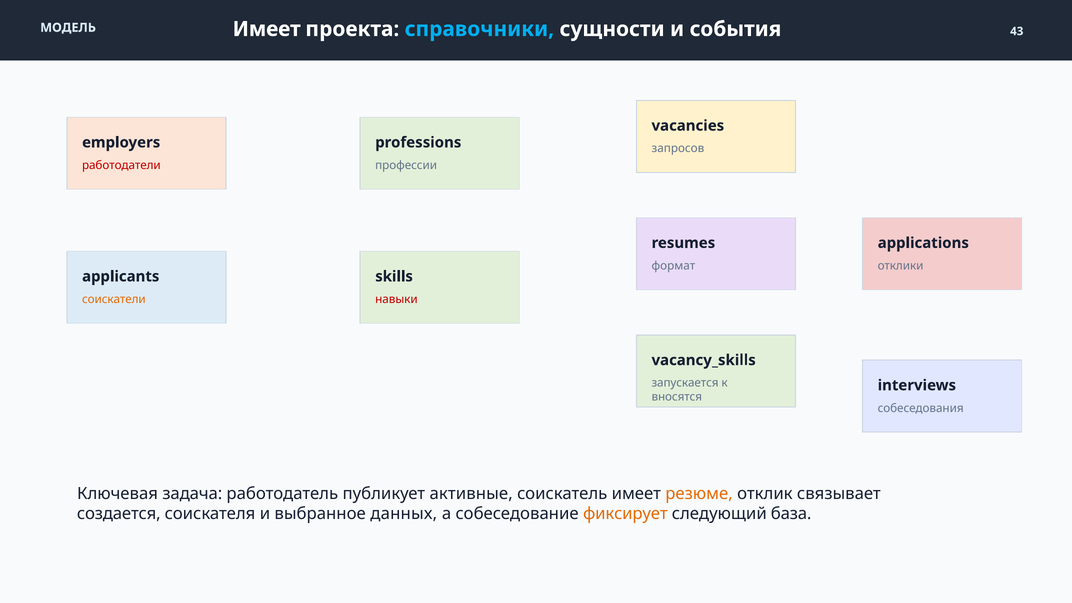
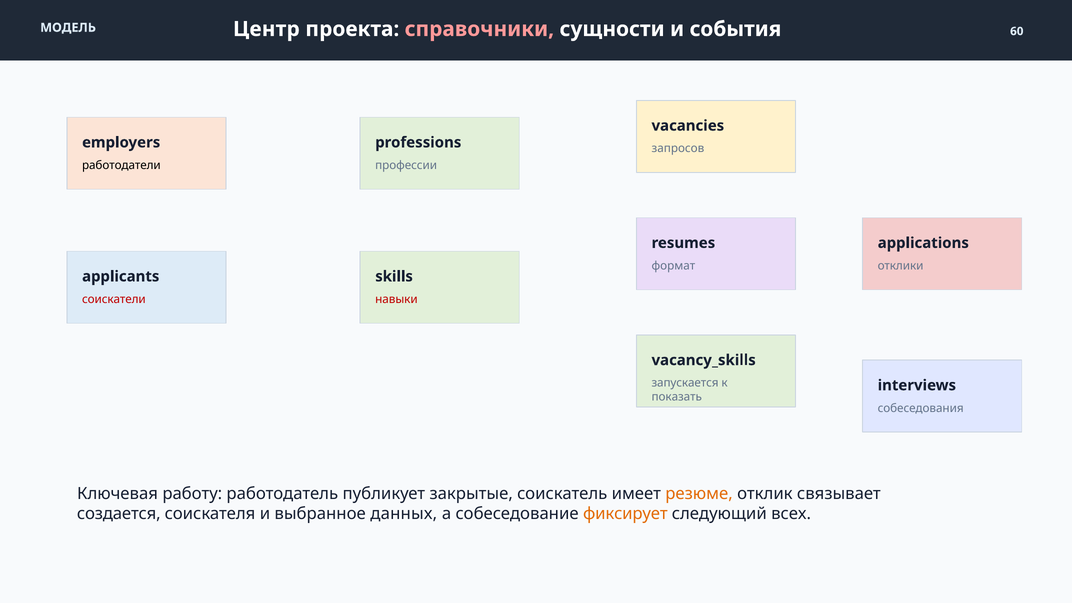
МОДЕЛЬ Имеет: Имеет -> Центр (266, 29)
справочники colour: light blue -> pink (479, 29)
43: 43 -> 60 (1017, 31)
работодатели colour: red -> black (121, 165)
соискатели colour: orange -> red (114, 299)
вносятся: вносятся -> показать (677, 397)
задача: задача -> работу (192, 494)
активные: активные -> закрытые (471, 494)
база: база -> всех (791, 514)
